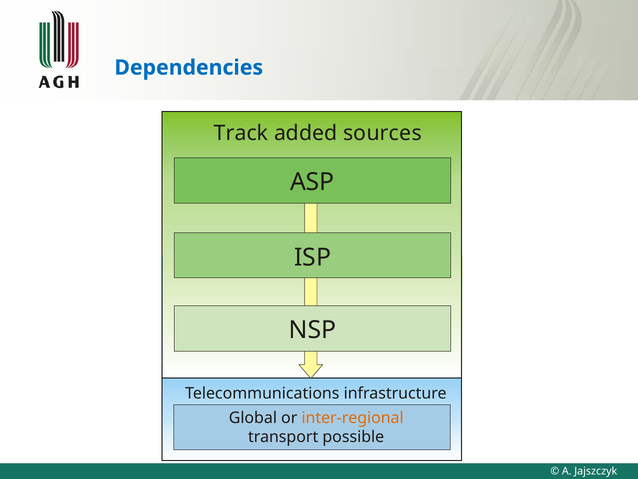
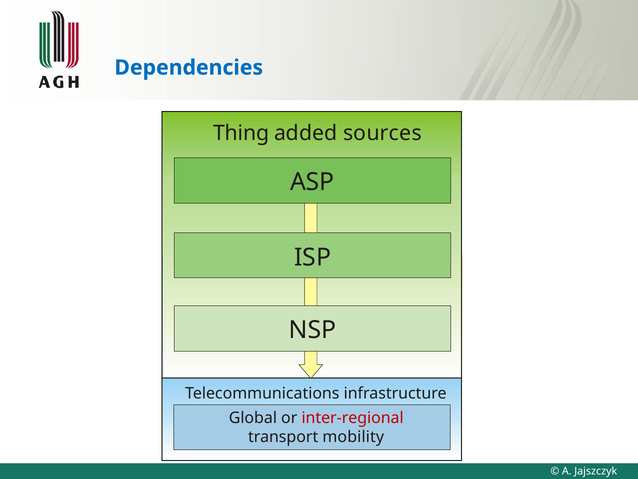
Track: Track -> Thing (241, 133)
inter-regional colour: orange -> red (353, 417)
possible: possible -> mobility (353, 437)
